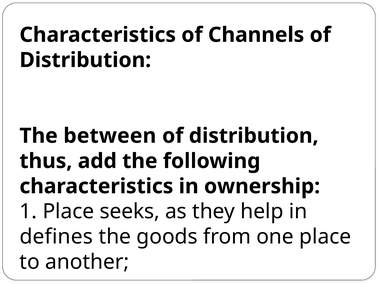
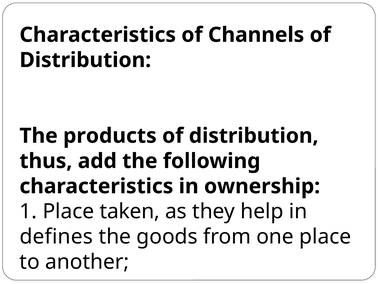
between: between -> products (110, 136)
seeks: seeks -> taken (130, 211)
